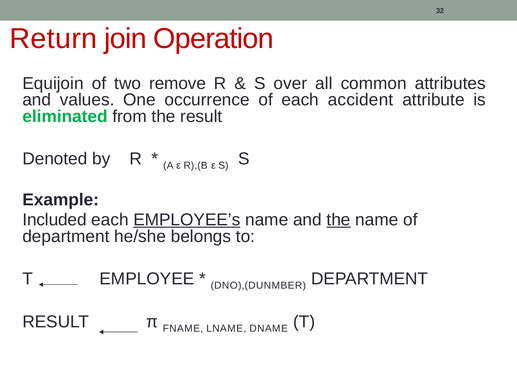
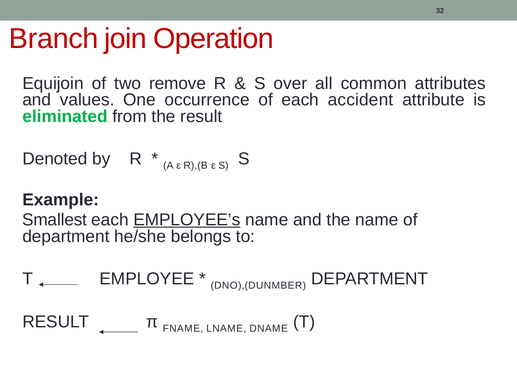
Return: Return -> Branch (54, 39)
Included: Included -> Smallest (55, 220)
the underline: present -> none (339, 220)
